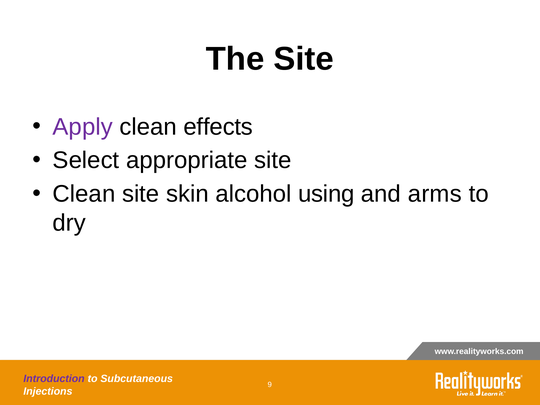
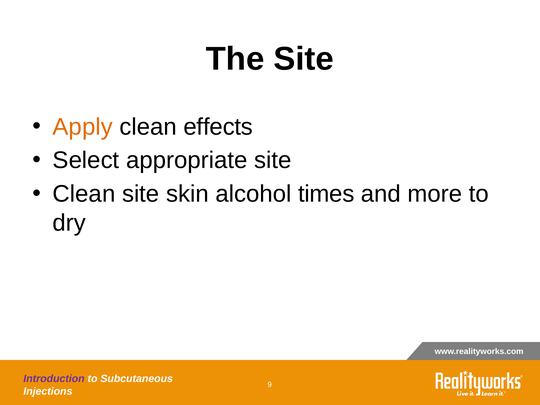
Apply colour: purple -> orange (83, 127)
using: using -> times (326, 194)
arms: arms -> more (435, 194)
